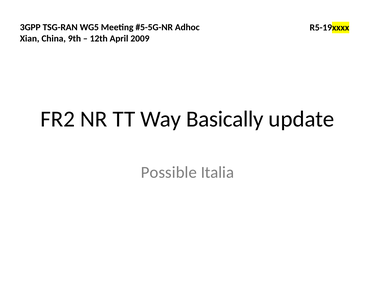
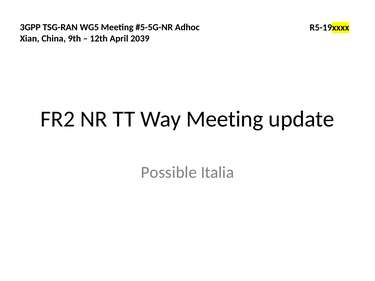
2009: 2009 -> 2039 (140, 39)
Way Basically: Basically -> Meeting (225, 119)
